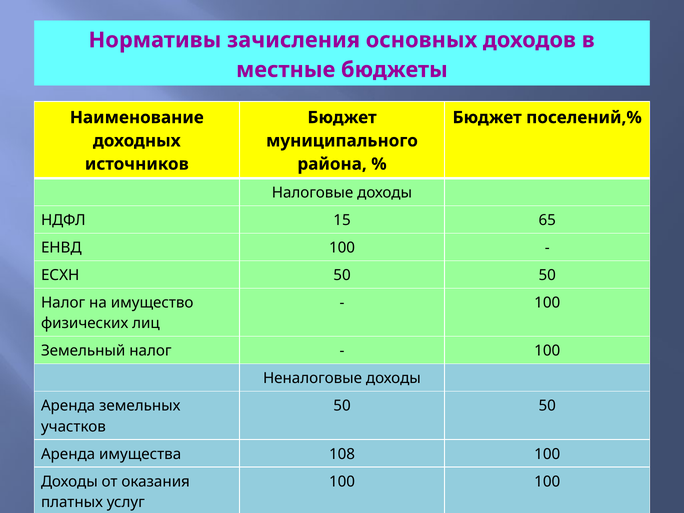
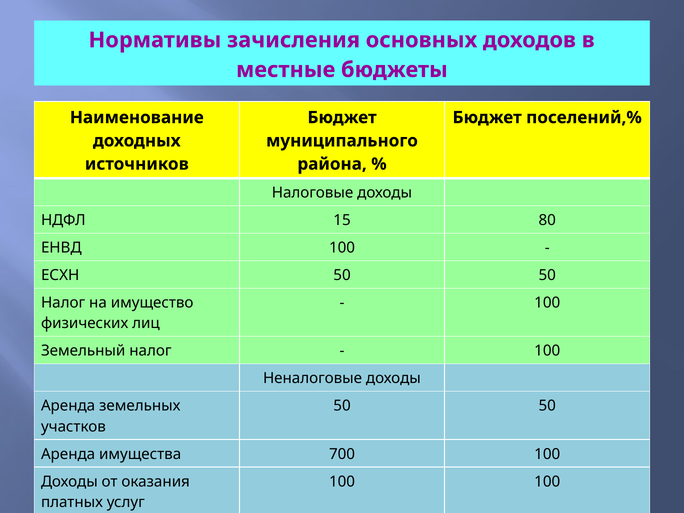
65: 65 -> 80 (547, 220)
108: 108 -> 700 (342, 454)
